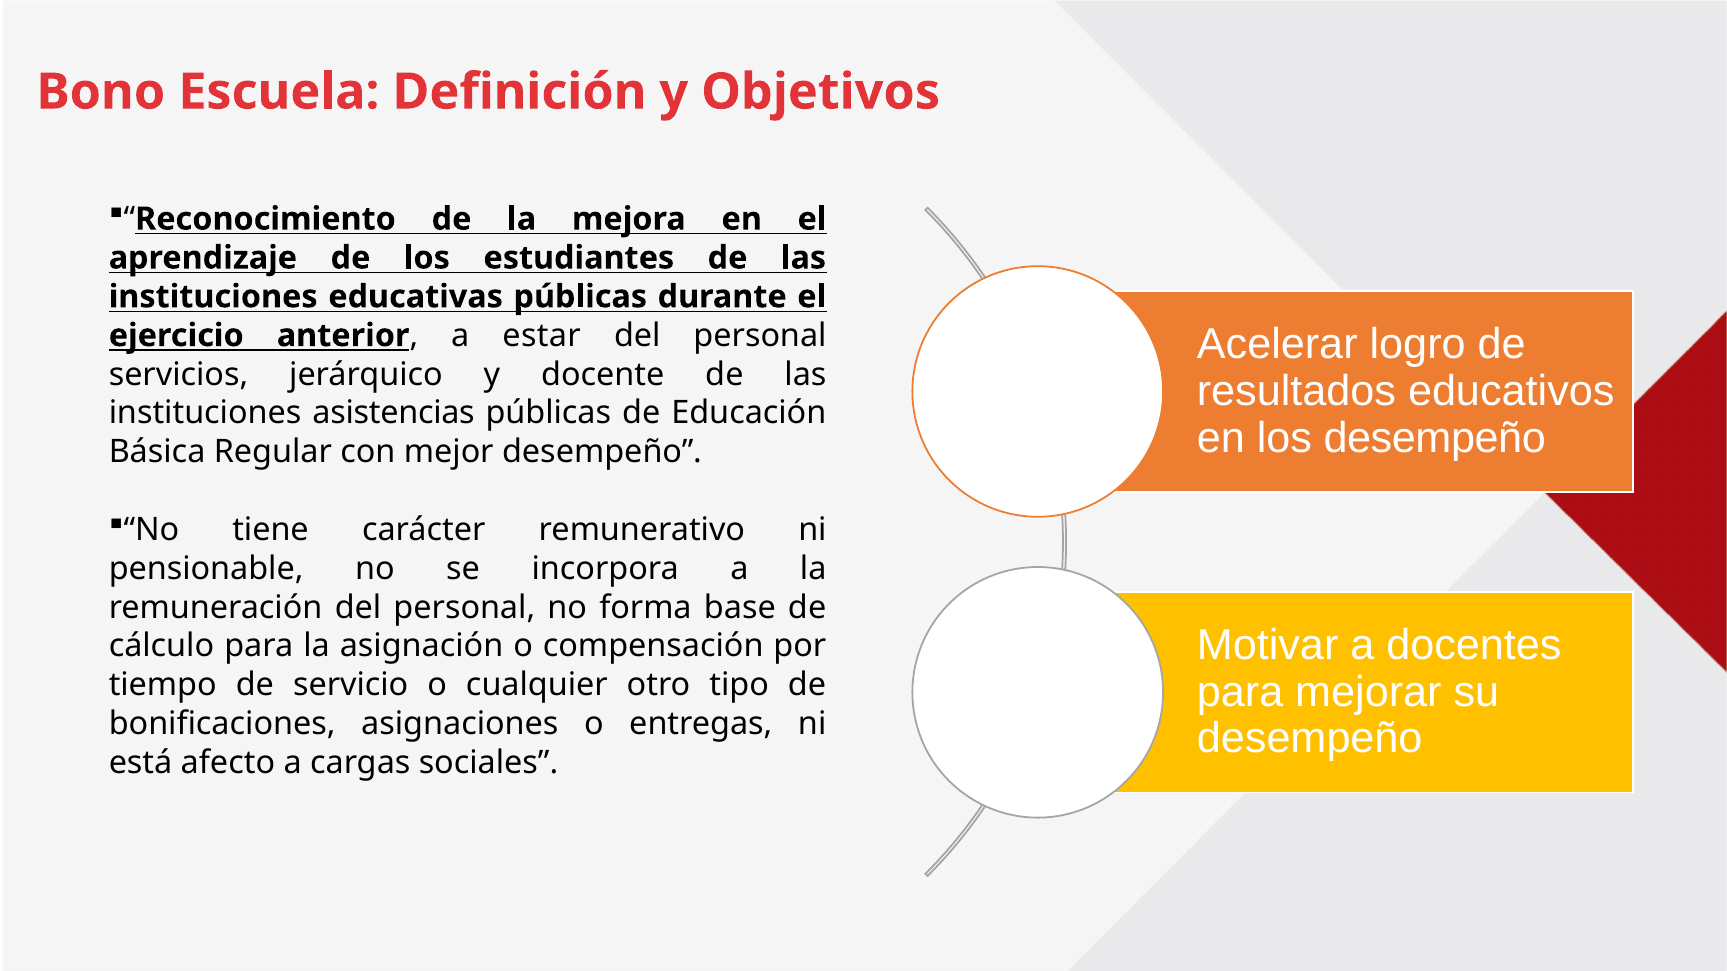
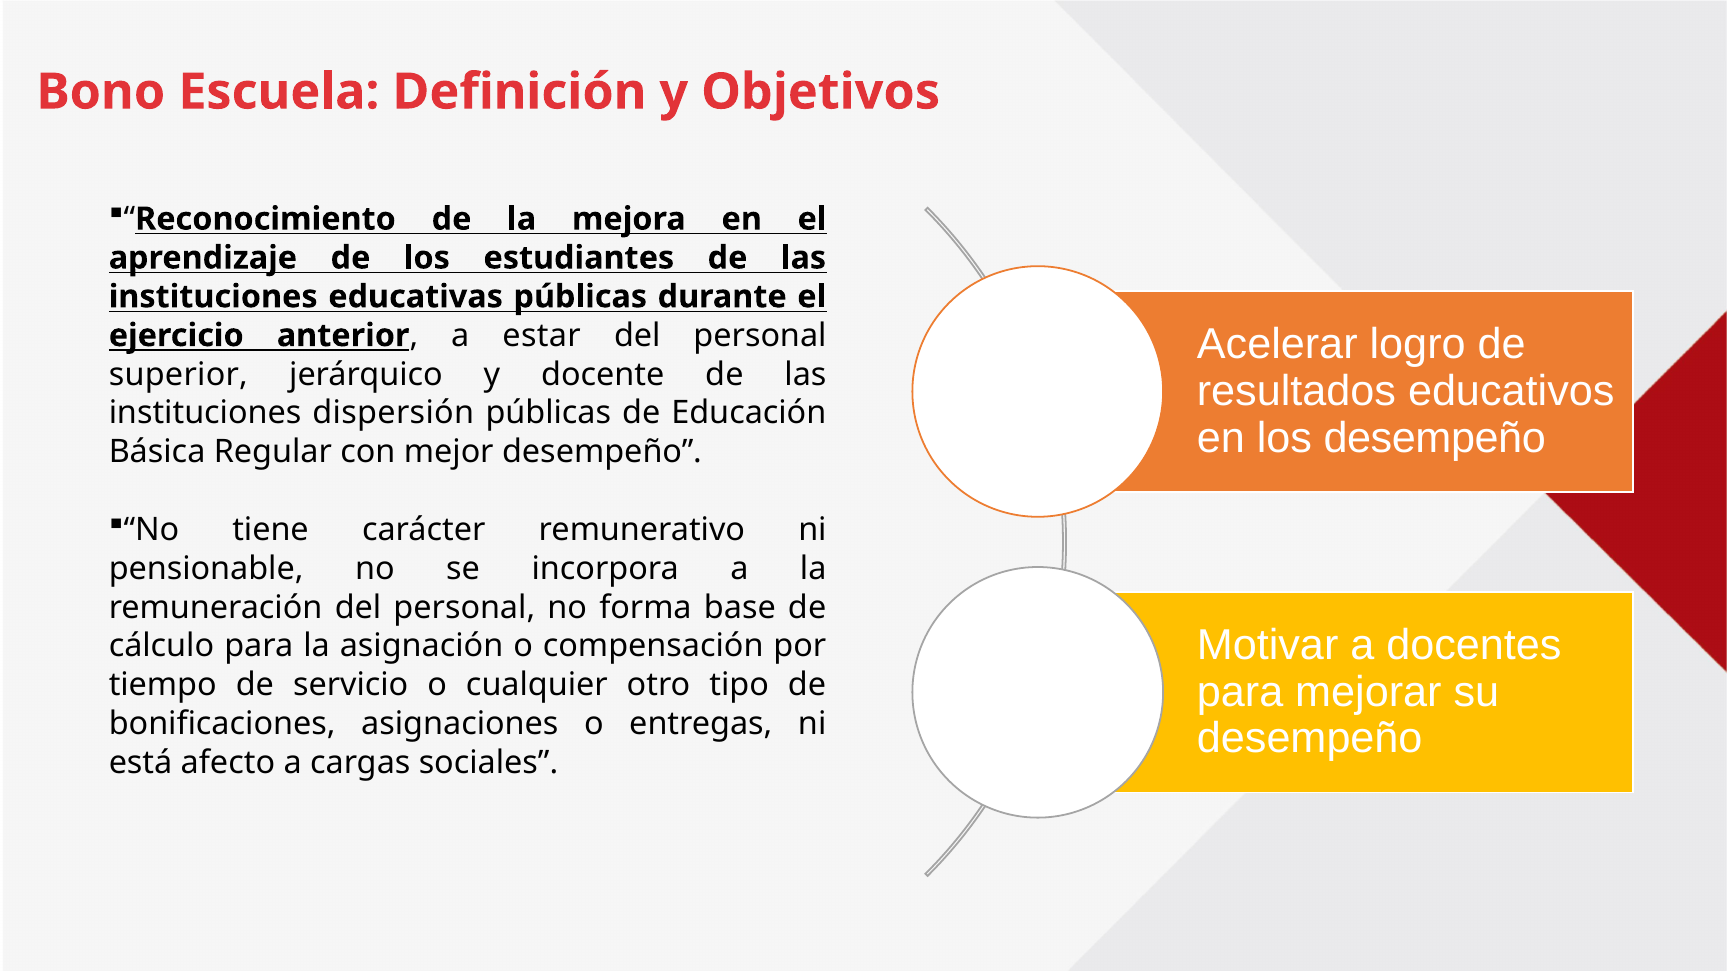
servicios: servicios -> superior (178, 375)
asistencias: asistencias -> dispersión (393, 413)
